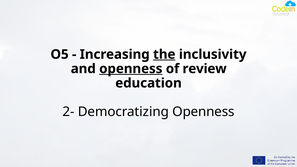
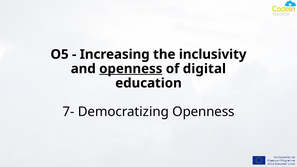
the underline: present -> none (164, 54)
review: review -> digital (204, 69)
2-: 2- -> 7- (68, 112)
